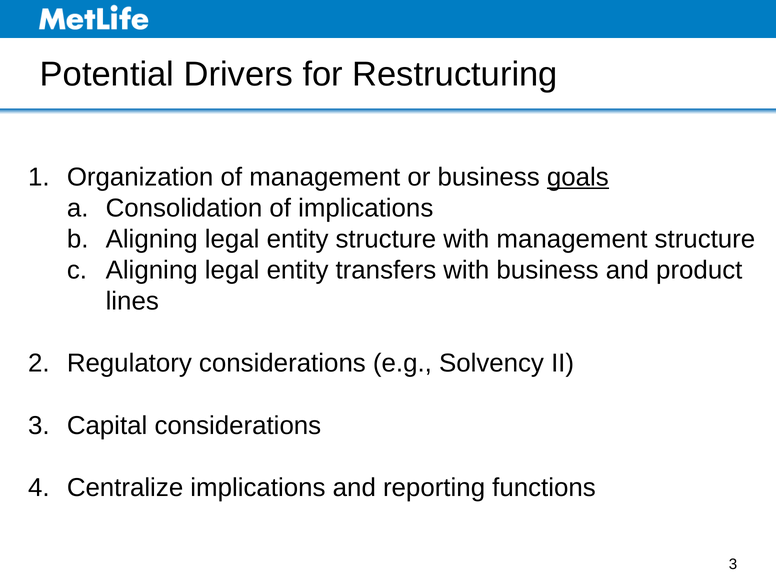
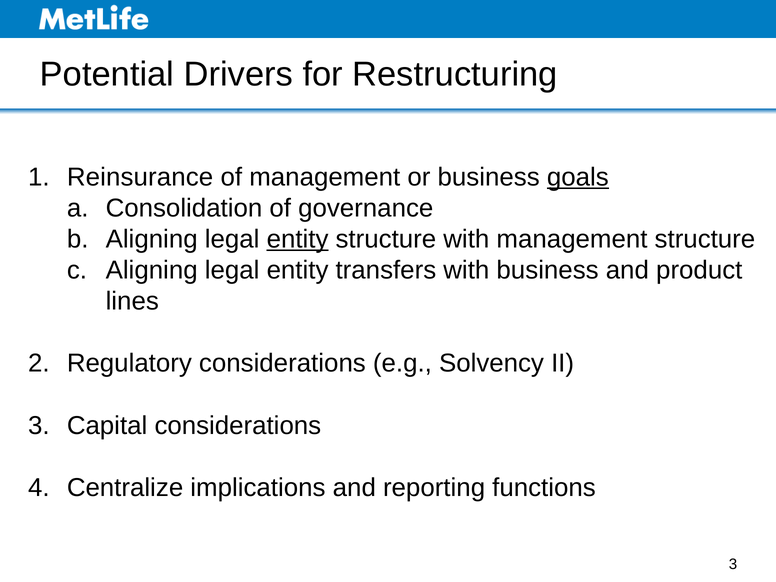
Organization: Organization -> Reinsurance (140, 177)
of implications: implications -> governance (366, 208)
entity underline: none -> present (298, 239)
